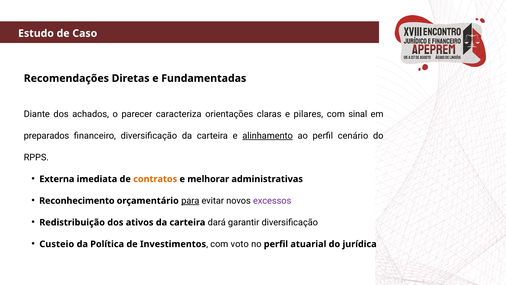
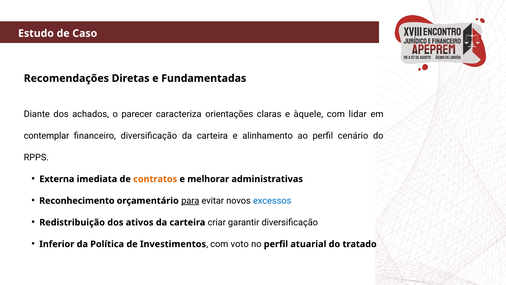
pilares: pilares -> àquele (308, 114)
sinal: sinal -> lidar (358, 114)
preparados: preparados -> contemplar (46, 136)
alinhamento underline: present -> none (268, 136)
excessos colour: purple -> blue (272, 201)
dará: dará -> criar (217, 222)
Custeio: Custeio -> Inferior (57, 244)
jurídica: jurídica -> tratado (360, 244)
